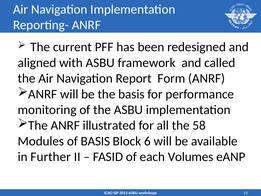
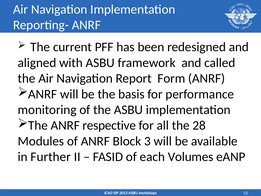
illustrated: illustrated -> respective (109, 125)
58: 58 -> 28 (199, 125)
of BASIS: BASIS -> ANRF (95, 141)
6: 6 -> 3 (147, 141)
